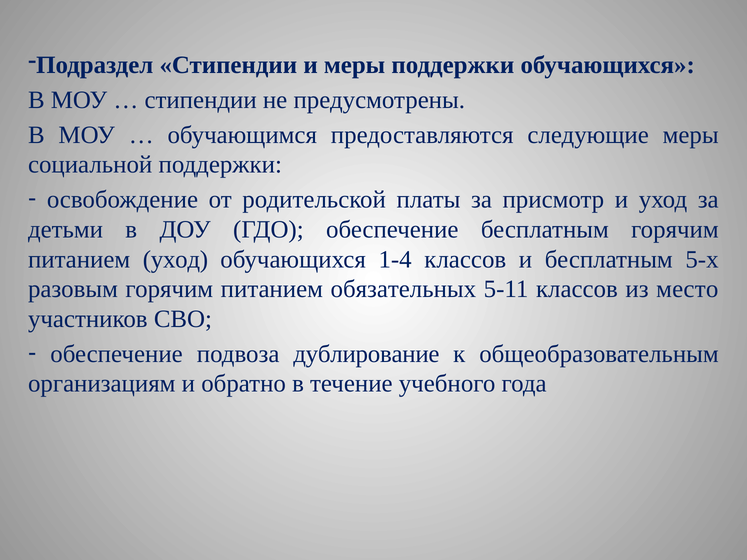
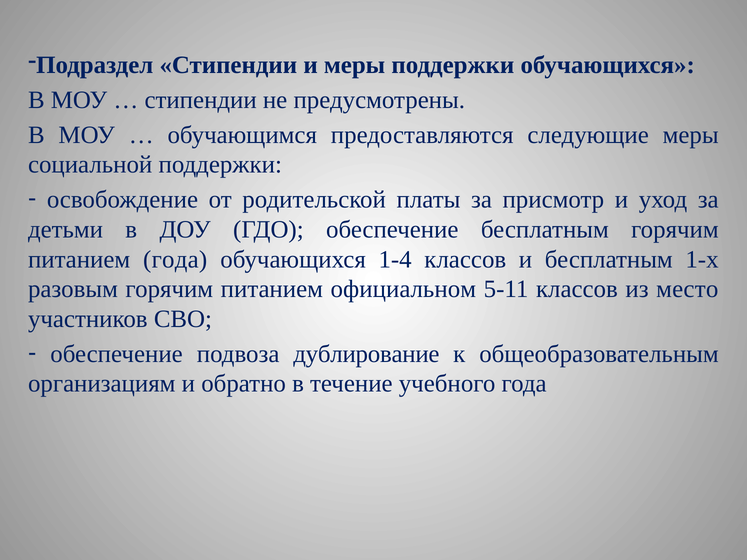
питанием уход: уход -> года (175, 259)
5-х: 5-х -> 1-х (702, 259)
обязательных: обязательных -> официальном (403, 289)
